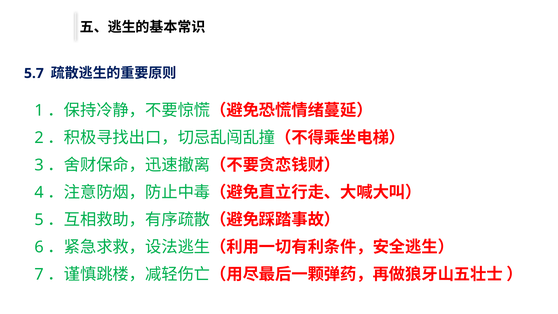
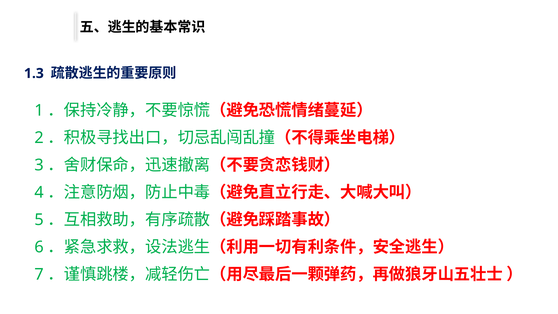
5.7: 5.7 -> 1.3 (34, 73)
